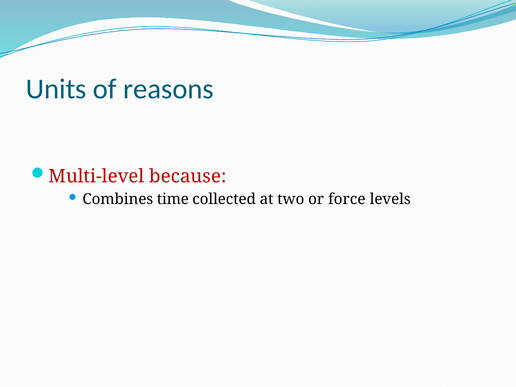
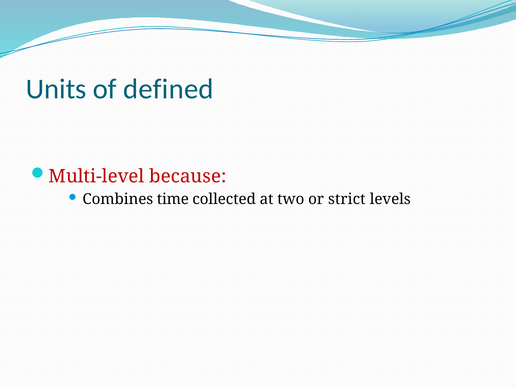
reasons: reasons -> defined (168, 89)
force: force -> strict (347, 199)
